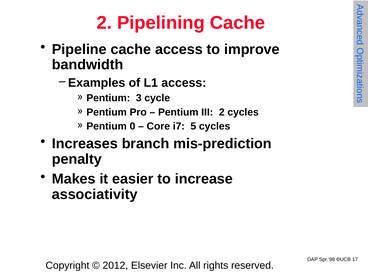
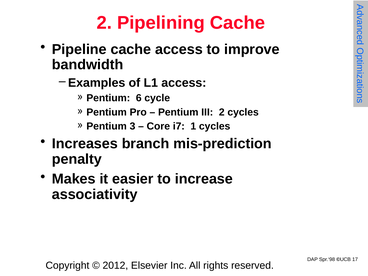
3: 3 -> 6 (139, 98)
0: 0 -> 3 (132, 126)
5: 5 -> 1 (193, 126)
